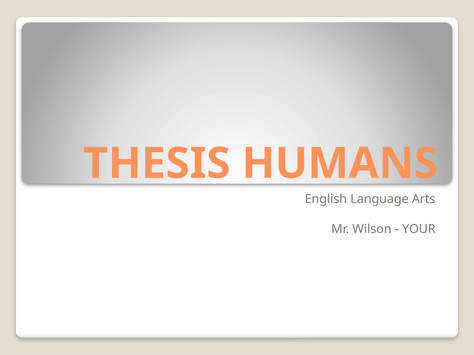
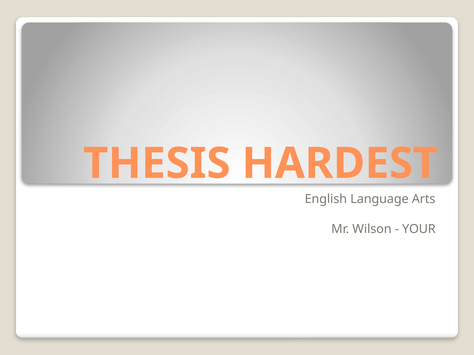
HUMANS: HUMANS -> HARDEST (340, 164)
